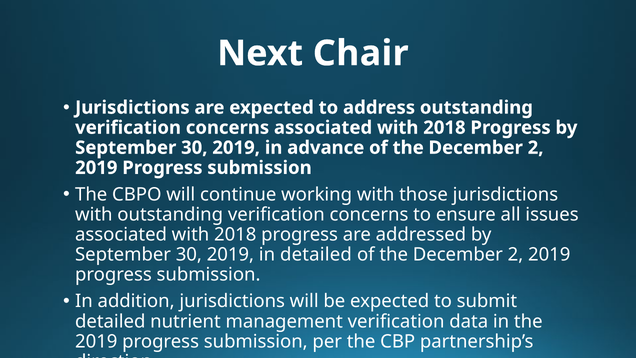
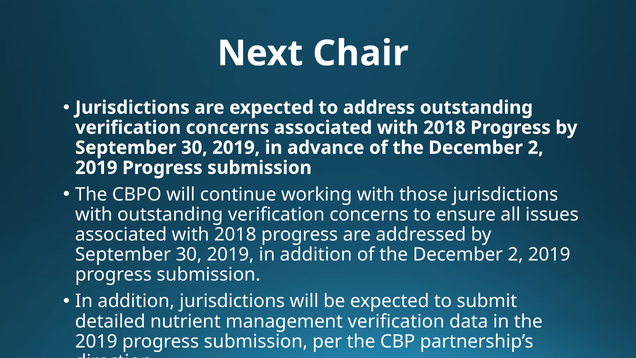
2019 in detailed: detailed -> addition (316, 254)
